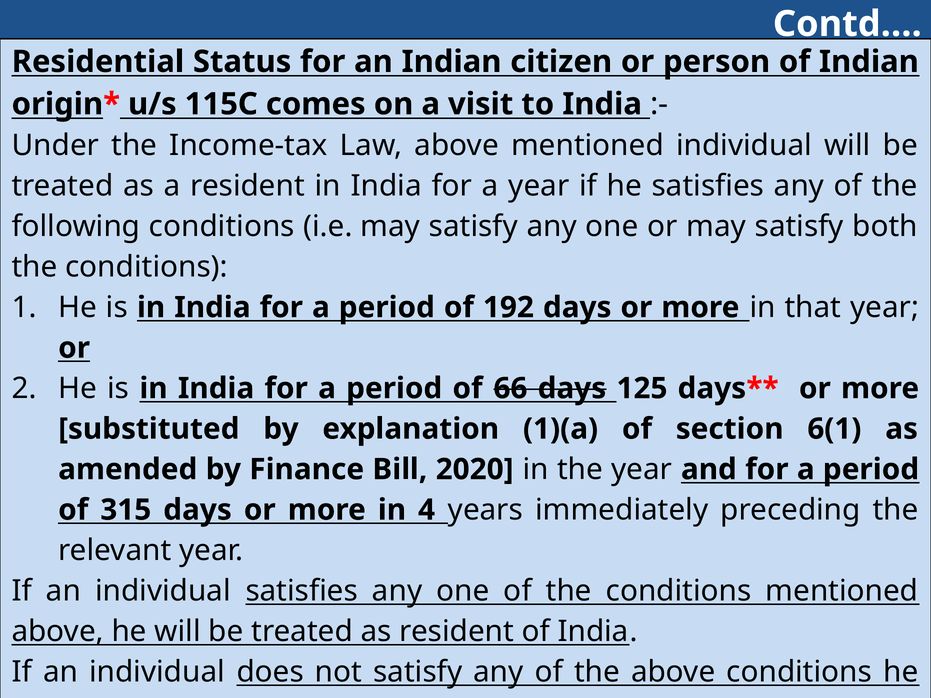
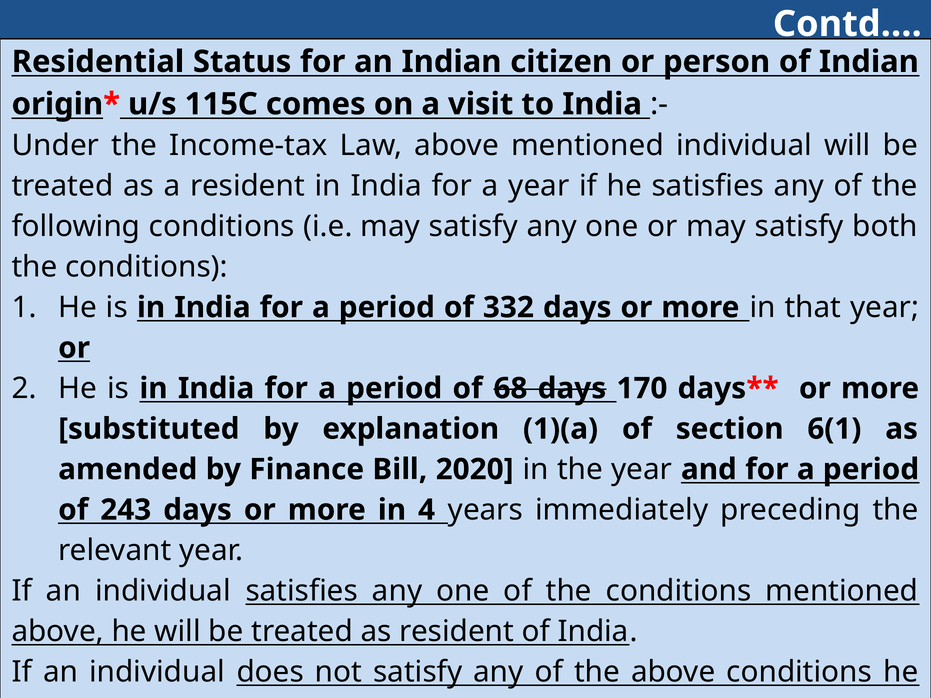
192: 192 -> 332 (508, 308)
66: 66 -> 68 (510, 389)
125: 125 -> 170 (642, 389)
315: 315 -> 243 (126, 510)
